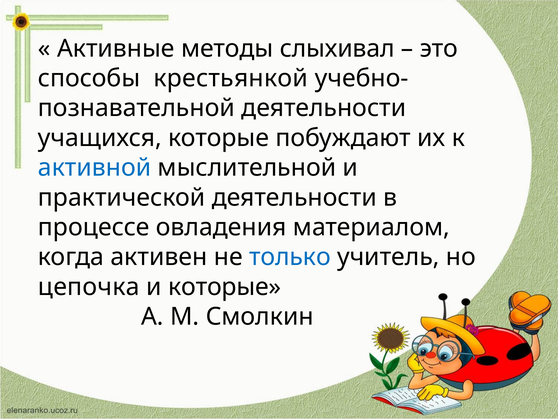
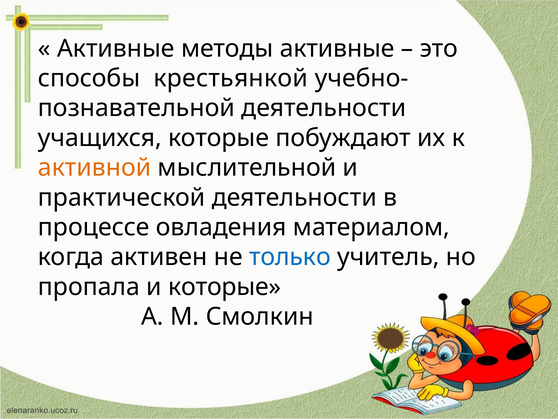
методы слыхивал: слыхивал -> активные (337, 48)
активной colour: blue -> orange (95, 167)
цепочка: цепочка -> пропала (89, 287)
